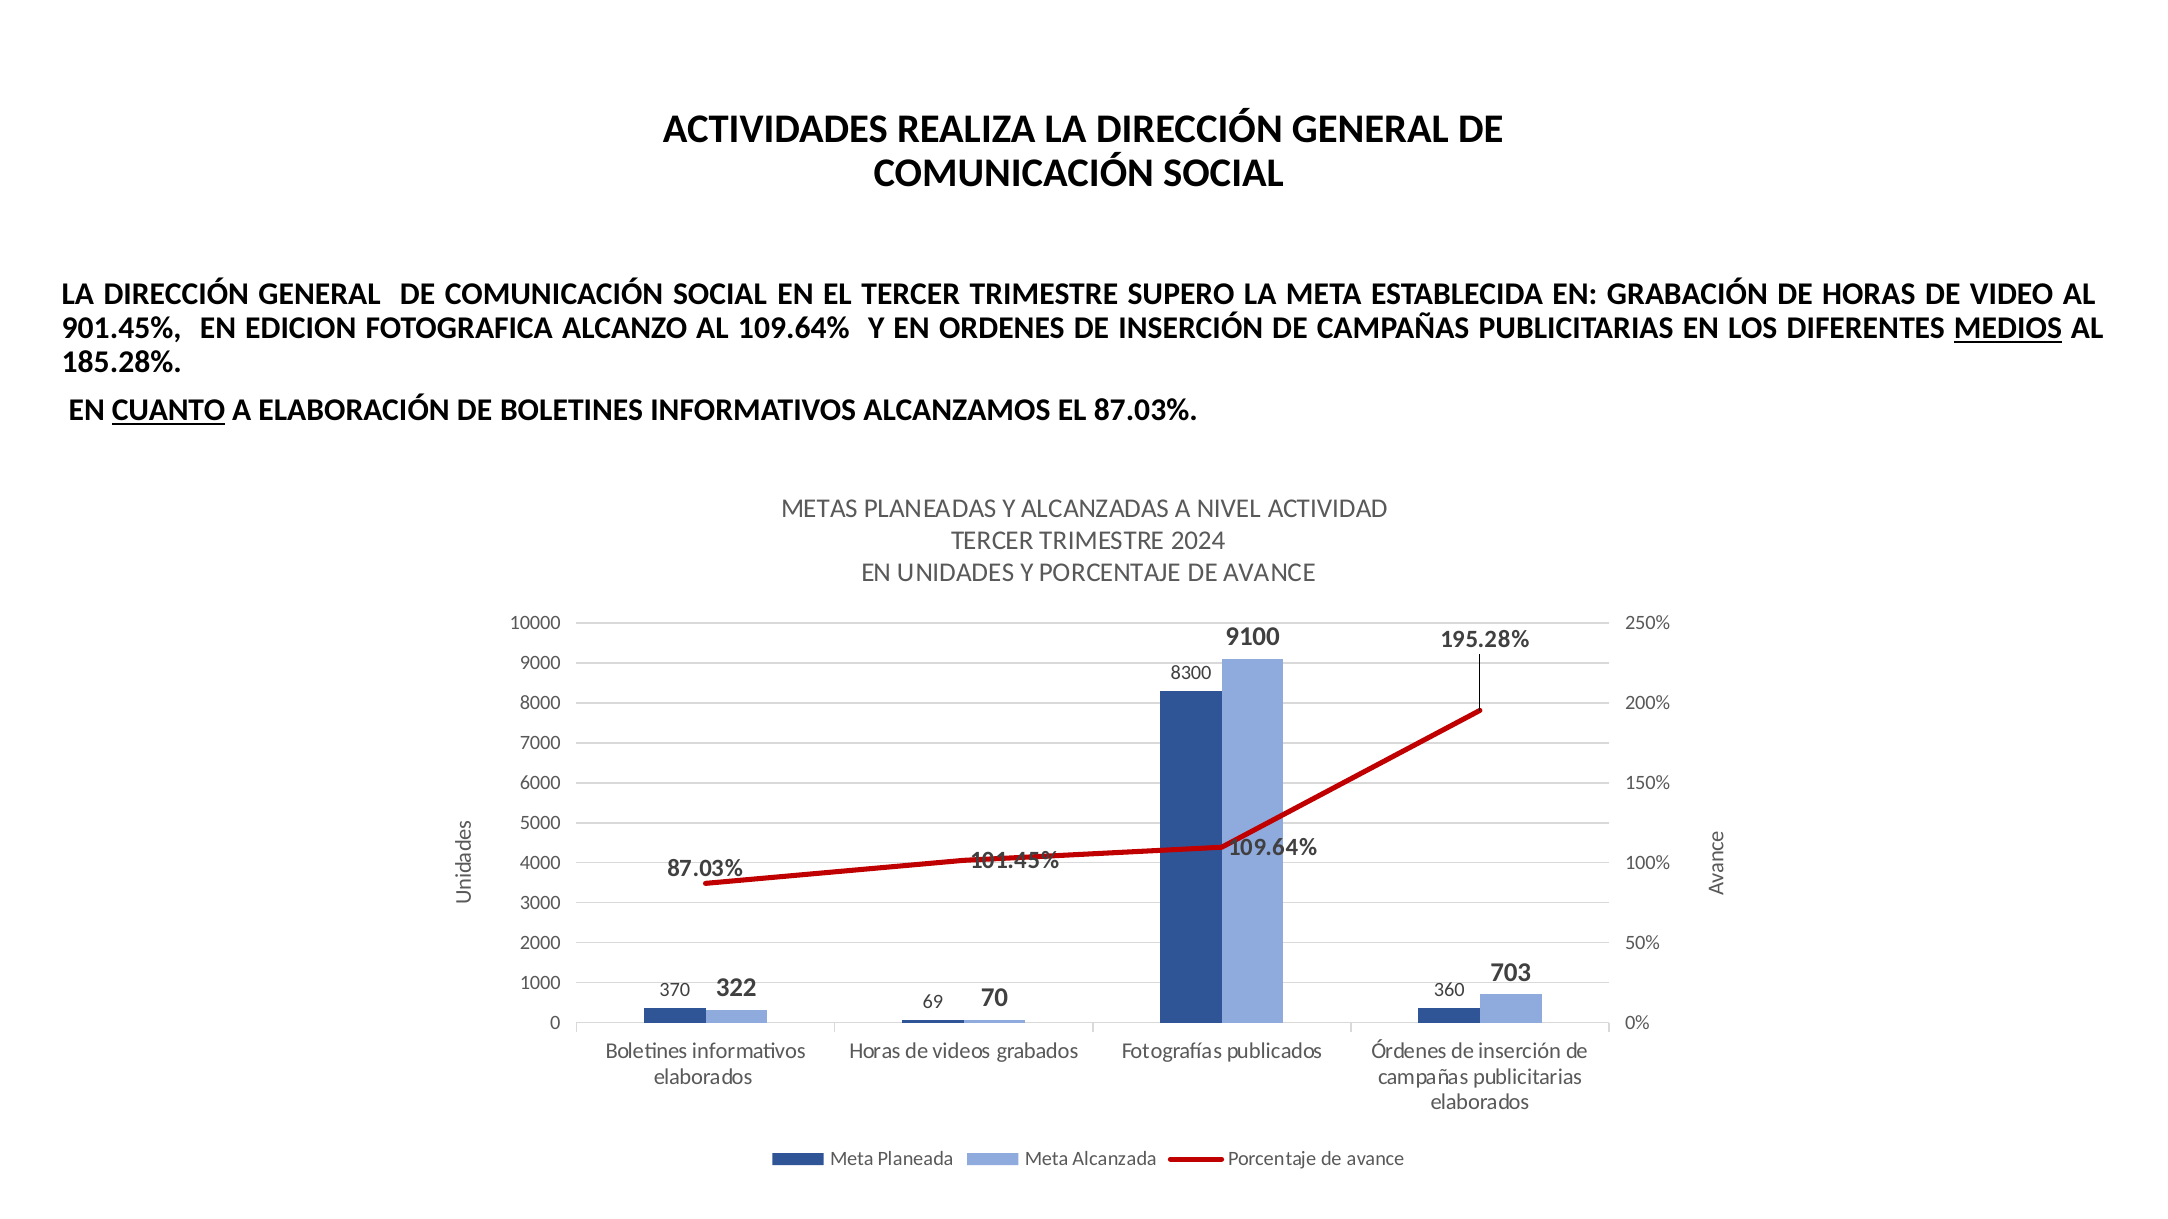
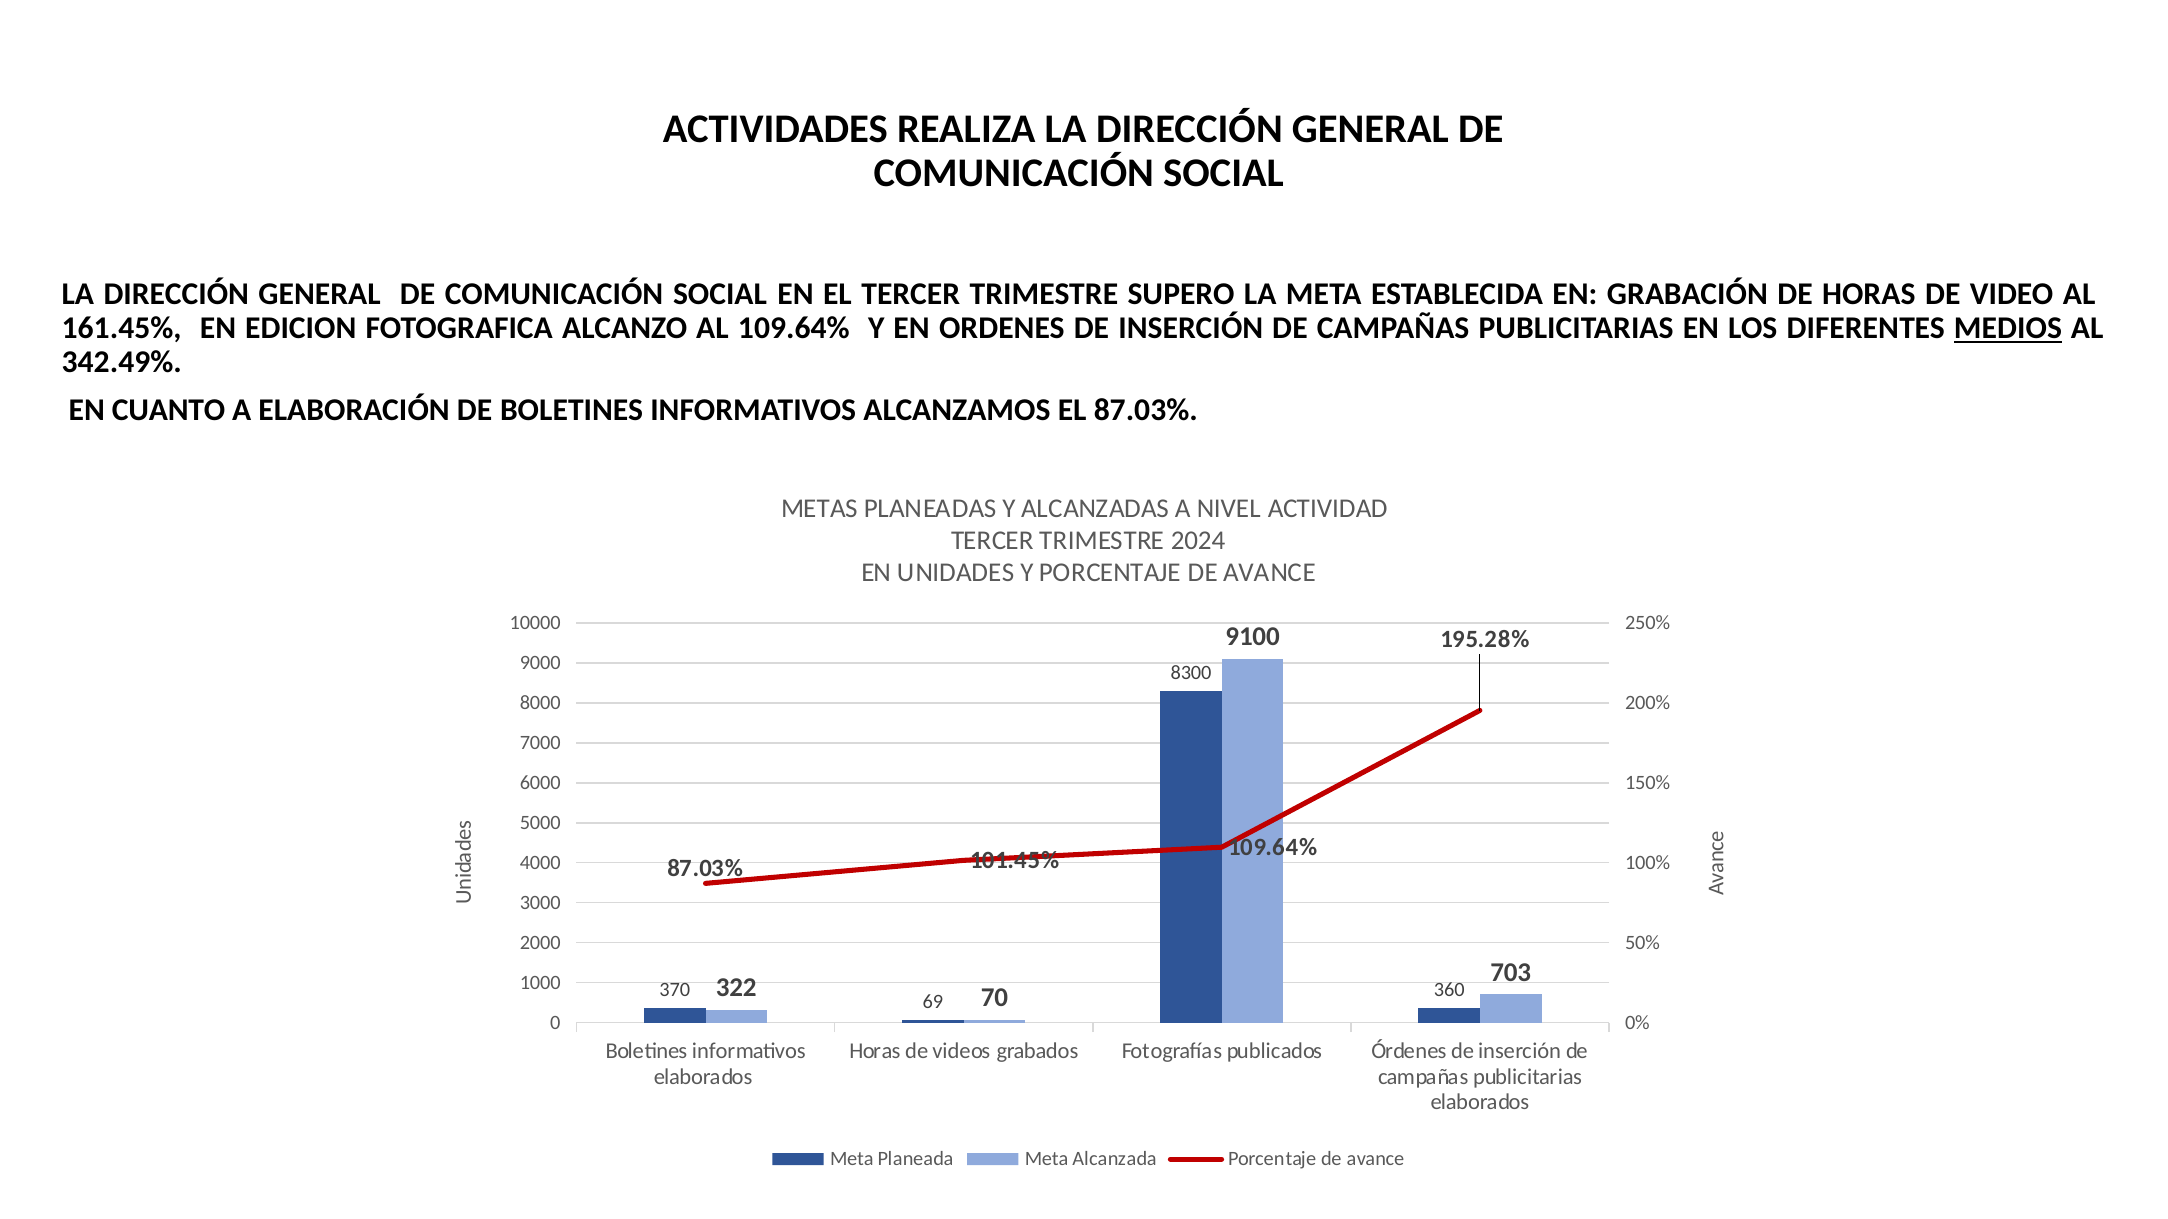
901.45%: 901.45% -> 161.45% (122, 328)
185.28%: 185.28% -> 342.49% (122, 362)
CUANTO underline: present -> none (169, 410)
